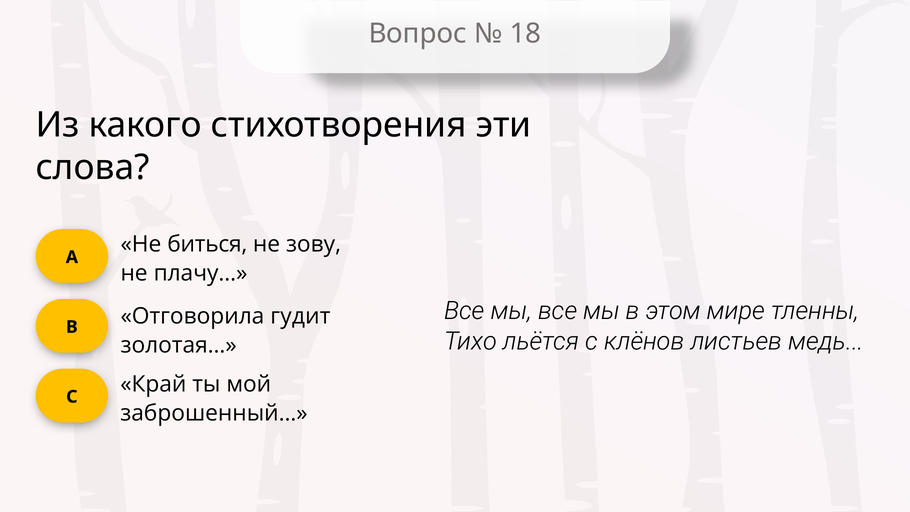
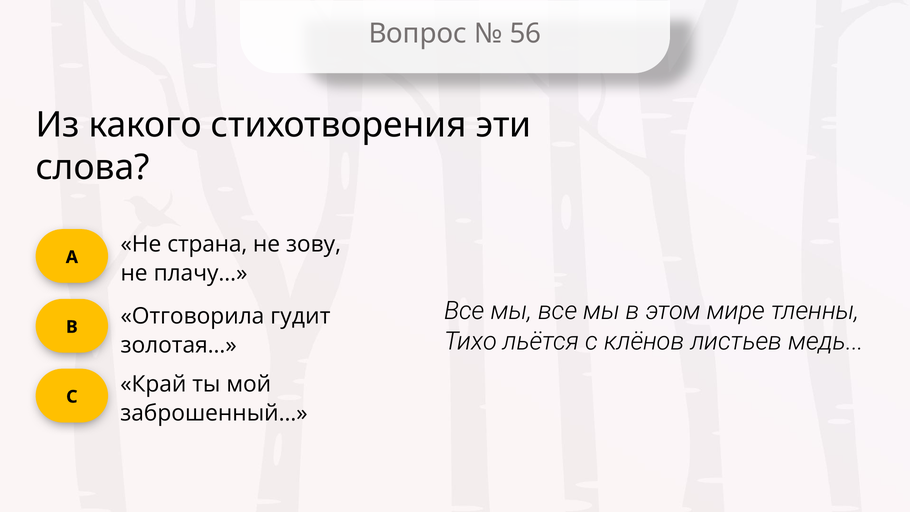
18: 18 -> 56 (525, 34)
биться: биться -> страна (207, 244)
